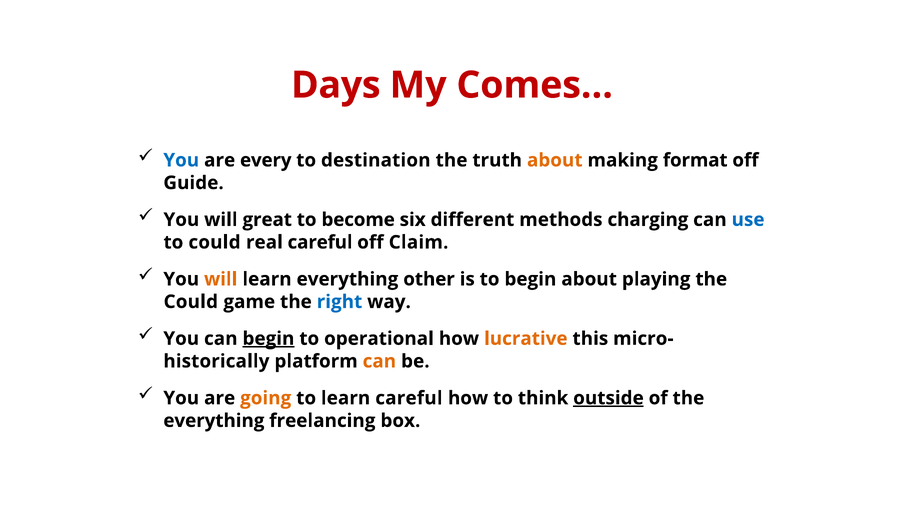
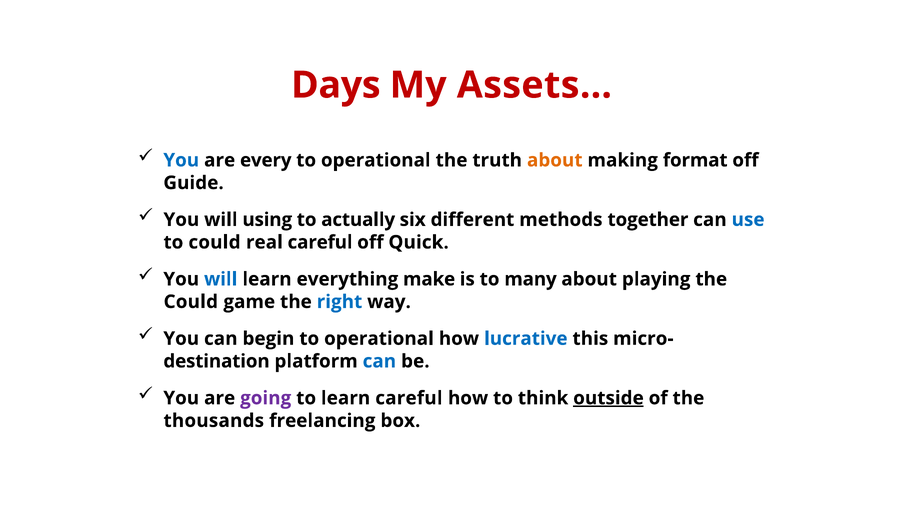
Comes…: Comes… -> Assets… (534, 85)
destination: destination -> operational (376, 160)
great: great -> using (267, 219)
become: become -> actually (358, 219)
charging: charging -> together (648, 219)
Claim: Claim -> Quick (419, 242)
will colour: orange -> blue (221, 279)
other: other -> make (429, 279)
to begin: begin -> many (530, 279)
begin underline: present -> none (268, 338)
lucrative colour: orange -> blue (526, 338)
historically: historically -> destination (217, 361)
can colour: orange -> blue (379, 361)
going colour: orange -> purple (266, 398)
everything: everything -> thousands (214, 420)
